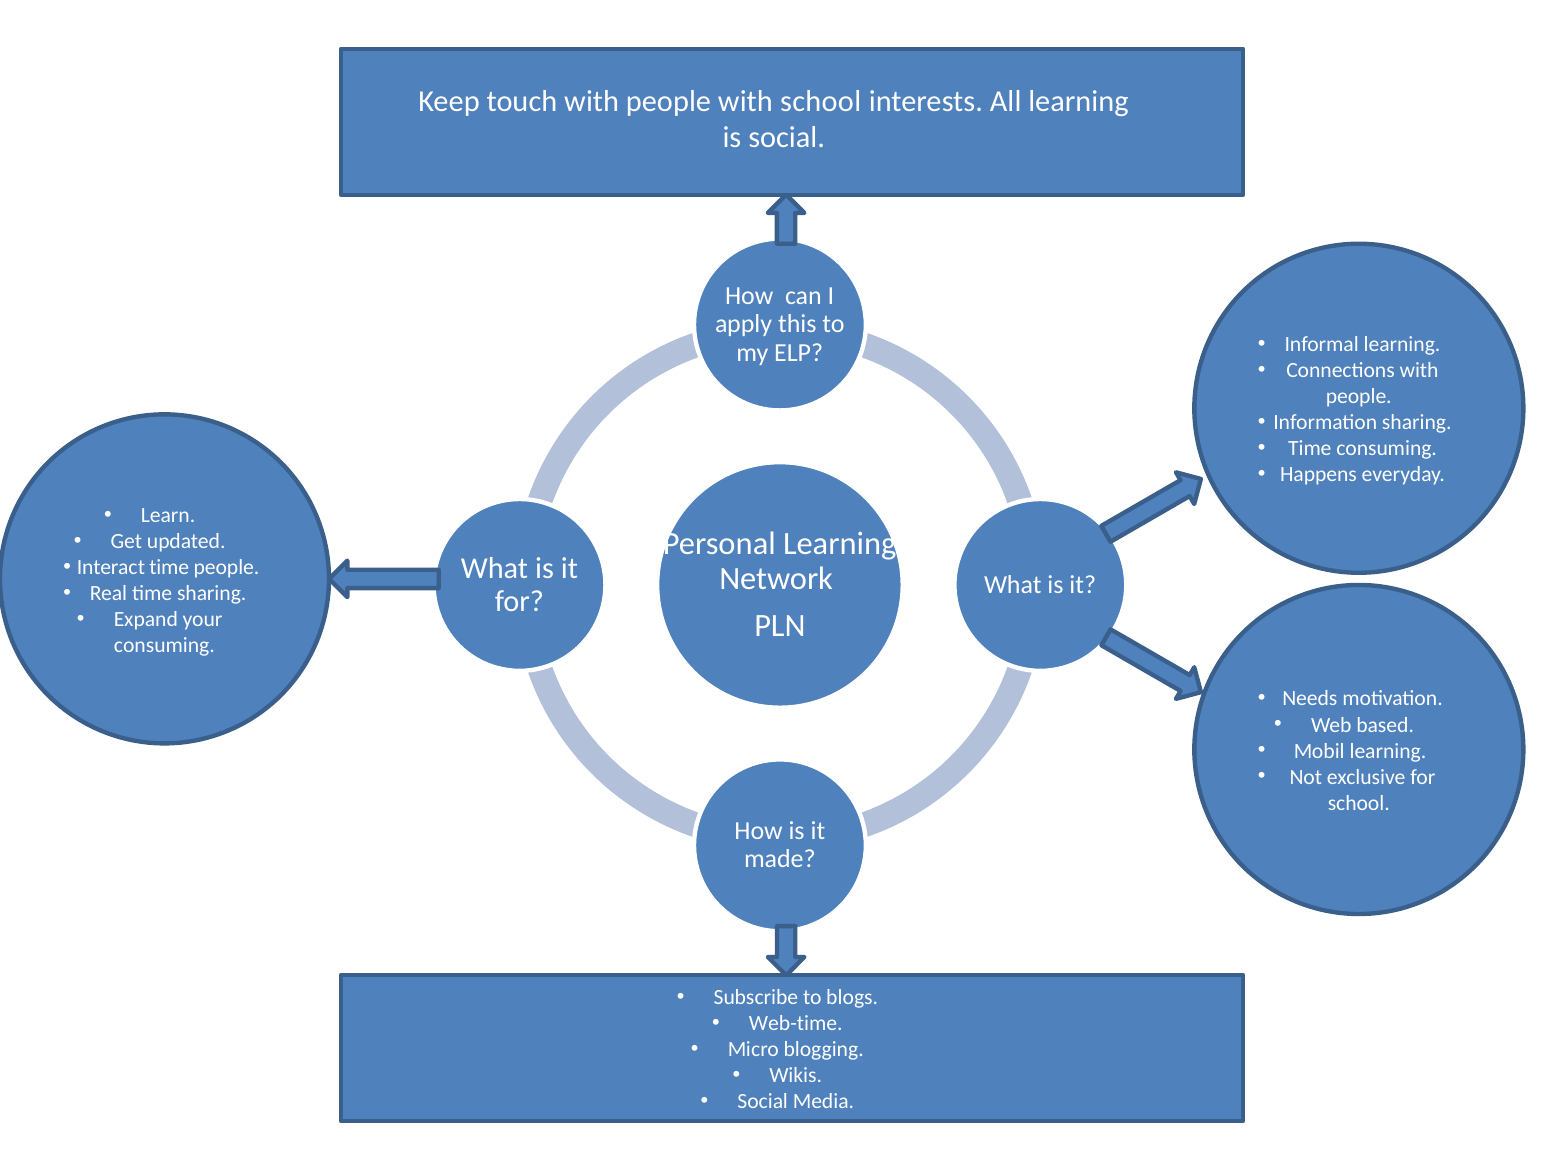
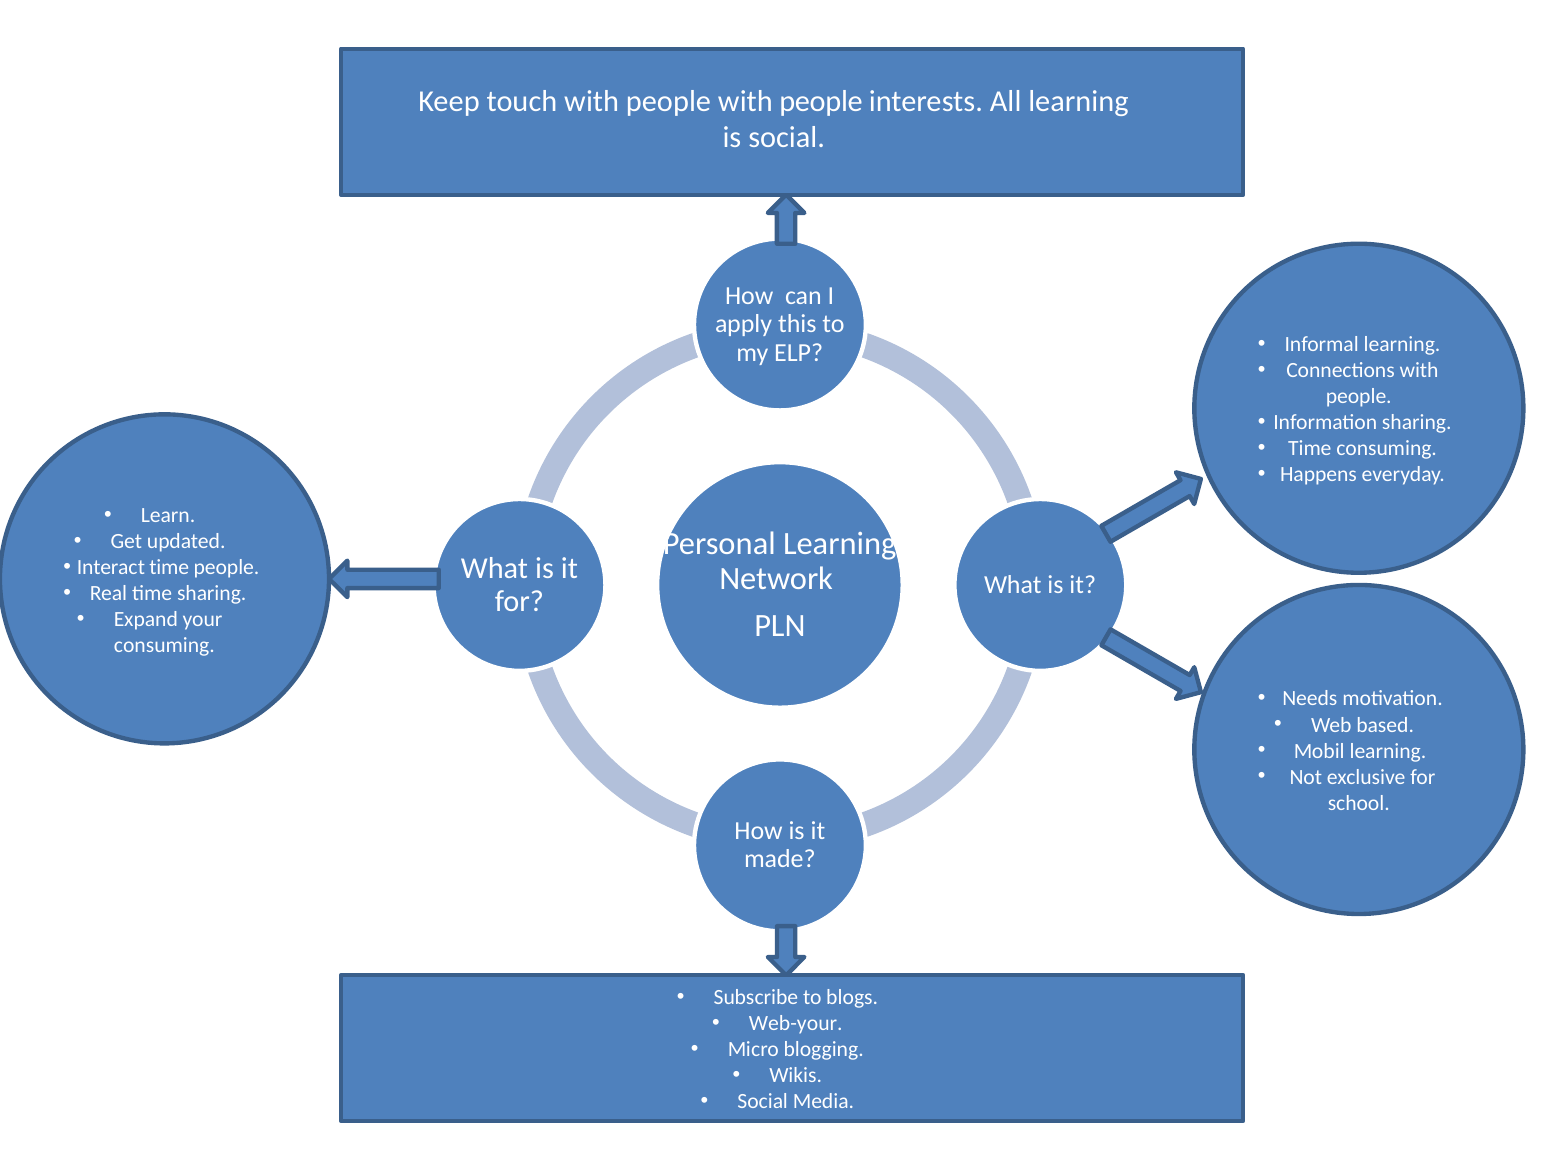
people with school: school -> people (821, 101)
Web-time: Web-time -> Web-your (796, 1024)
